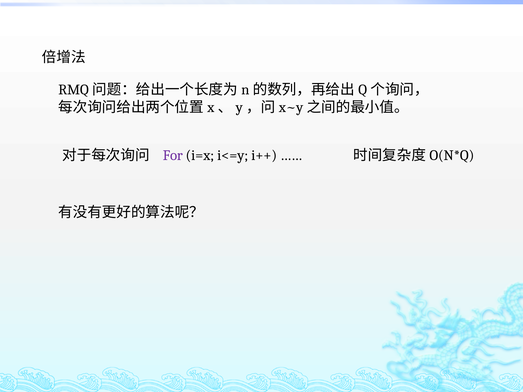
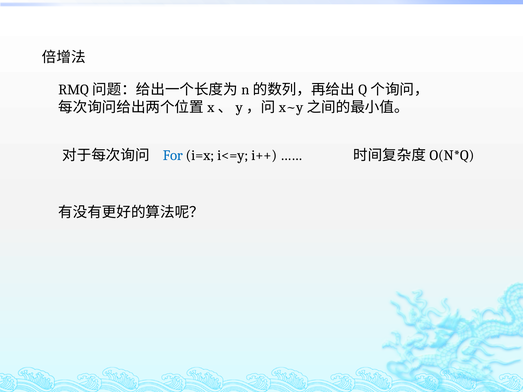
For colour: purple -> blue (173, 155)
